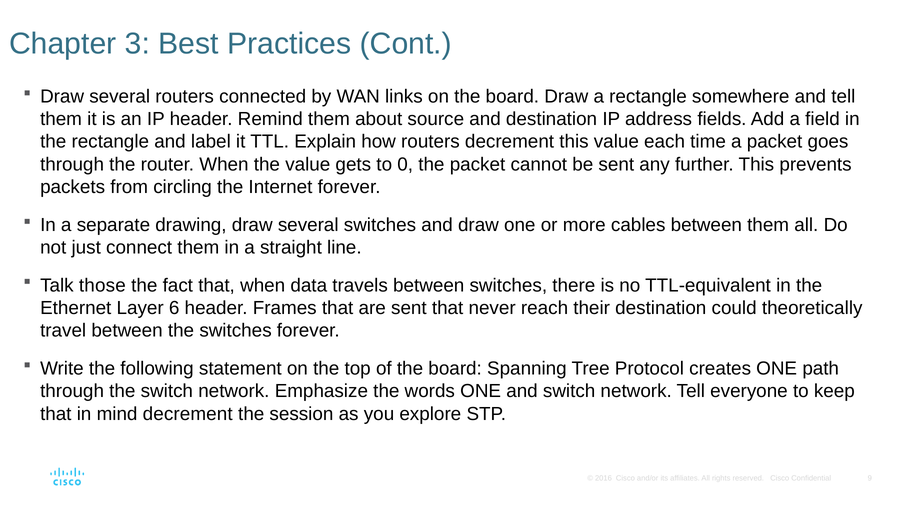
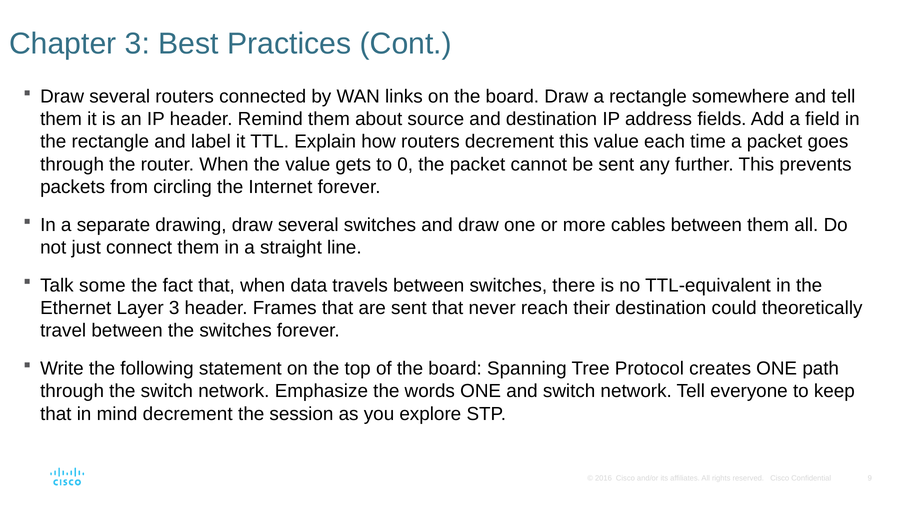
those: those -> some (102, 285)
Layer 6: 6 -> 3 (174, 308)
